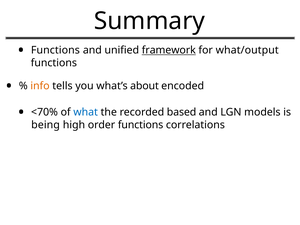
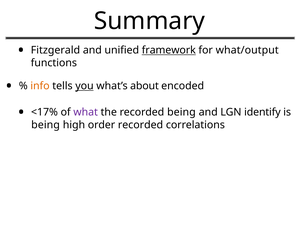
Functions: Functions -> Fitzgerald (55, 50)
you underline: none -> present (84, 86)
<70%: <70% -> <17% (44, 112)
what colour: blue -> purple (86, 112)
recorded based: based -> being (181, 112)
models: models -> identify (262, 112)
order functions: functions -> recorded (140, 125)
